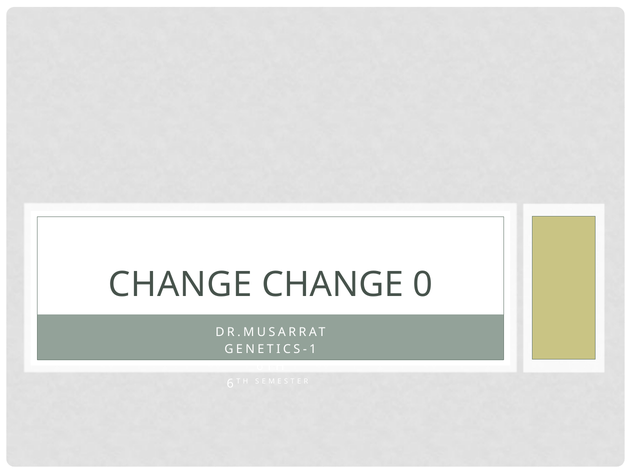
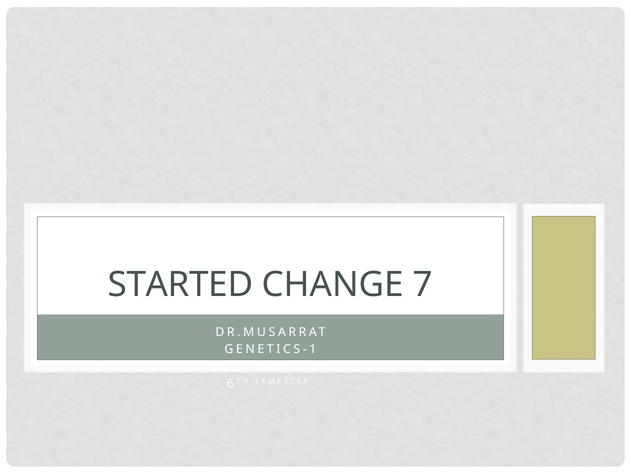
CHANGE: CHANGE -> STARTED (181, 285)
0: 0 -> 7 (423, 285)
